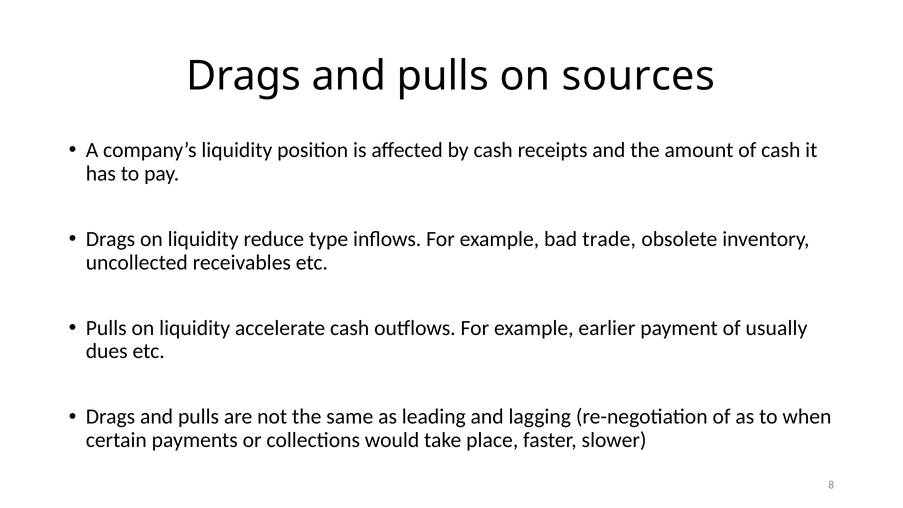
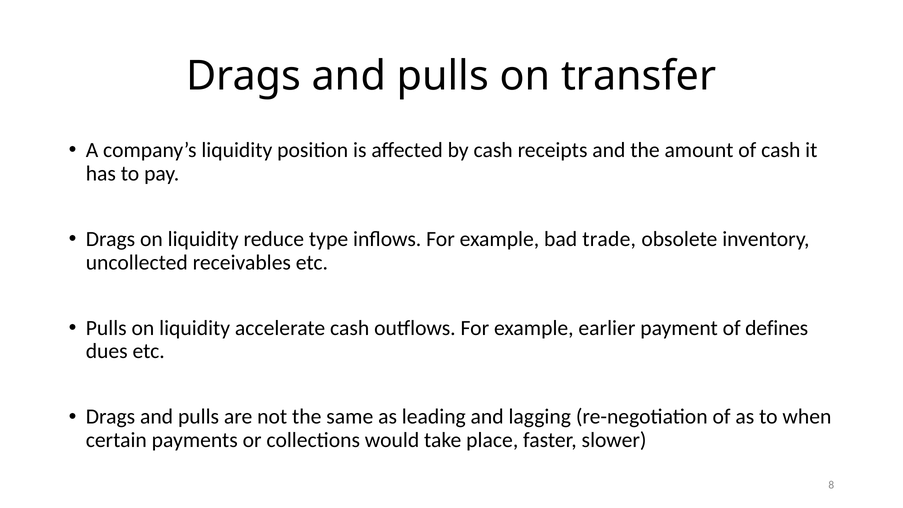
sources: sources -> transfer (639, 76)
usually: usually -> defines (777, 328)
